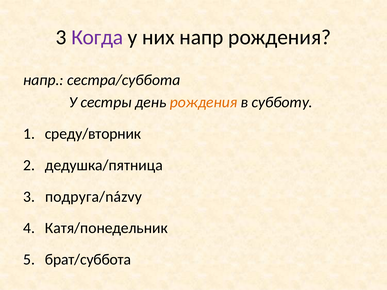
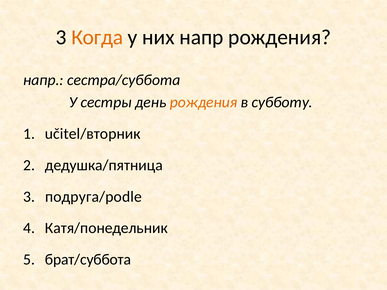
Когда colour: purple -> orange (97, 37)
среду/вторник: среду/вторник -> učitel/вторник (93, 134)
подруга/názvy: подруга/názvy -> подруга/podle (93, 197)
